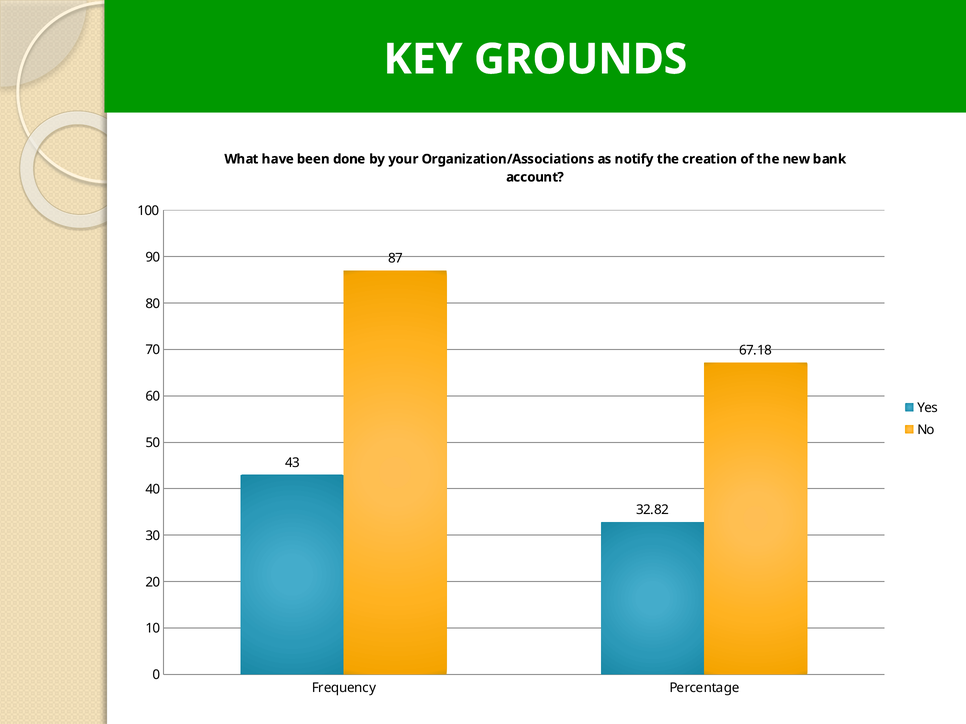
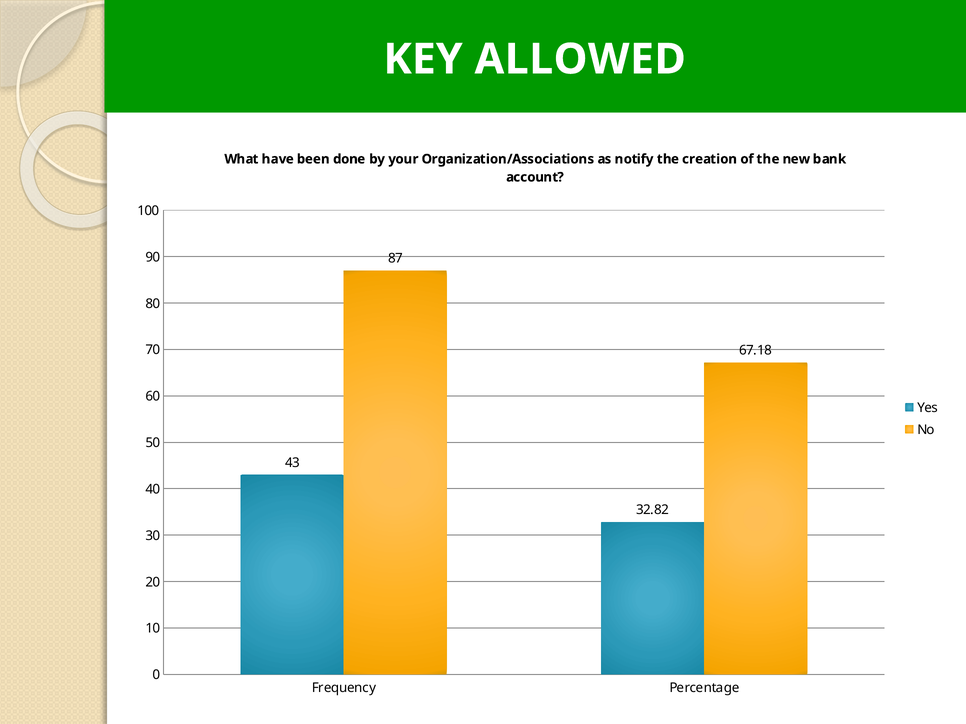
GROUNDS: GROUNDS -> ALLOWED (580, 59)
